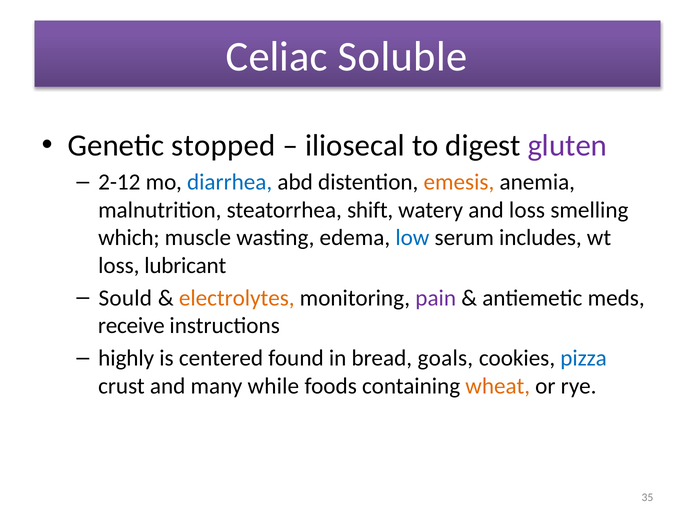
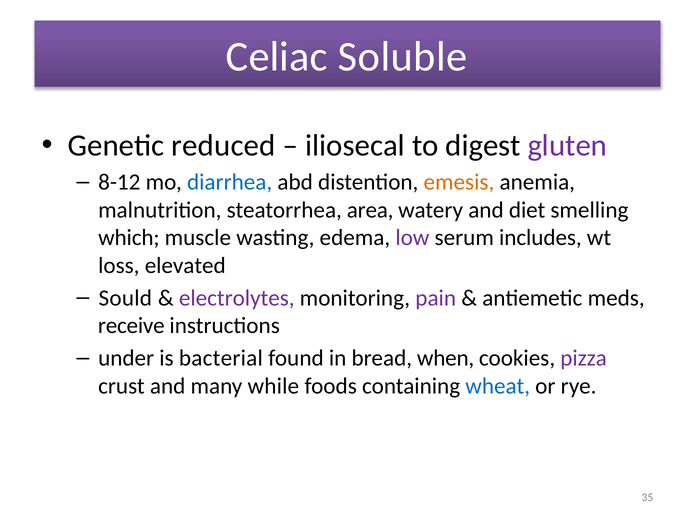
stopped: stopped -> reduced (223, 146)
2-12: 2-12 -> 8-12 (119, 182)
shift: shift -> area (370, 210)
and loss: loss -> diet (527, 210)
low colour: blue -> purple (412, 238)
lubricant: lubricant -> elevated (185, 266)
electrolytes colour: orange -> purple (237, 298)
highly: highly -> under (126, 358)
centered: centered -> bacterial (221, 358)
goals: goals -> when (446, 358)
pizza colour: blue -> purple (584, 358)
wheat colour: orange -> blue (498, 386)
